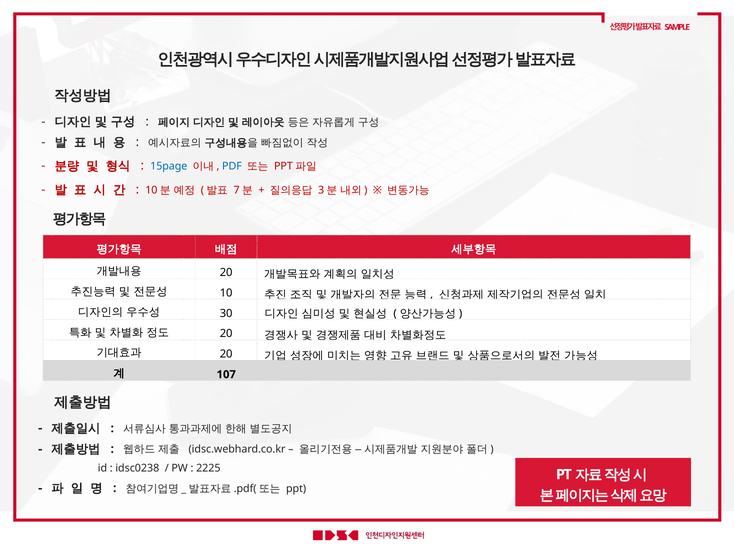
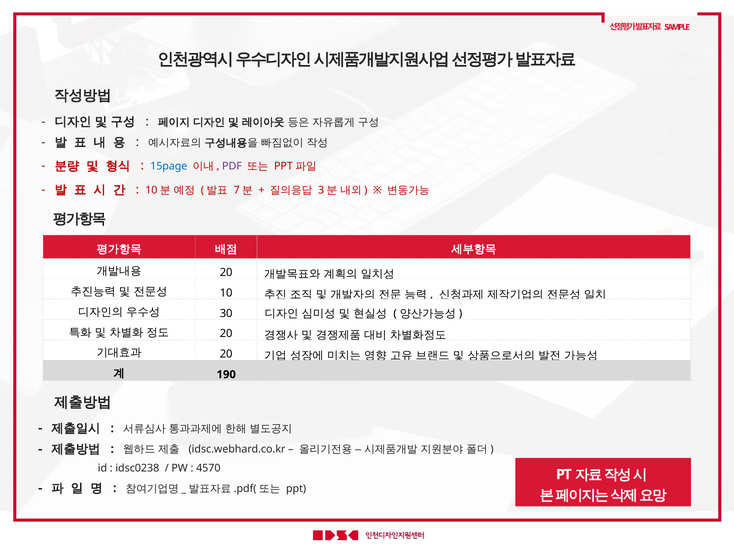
PDF colour: blue -> purple (232, 166)
107: 107 -> 190 (226, 374)
2225: 2225 -> 4570 (208, 468)
